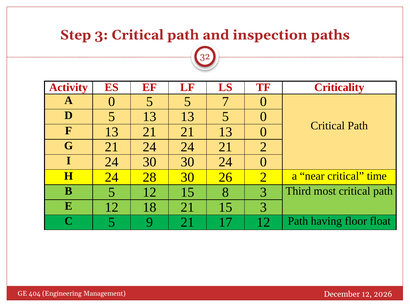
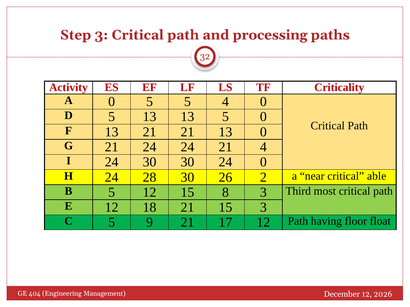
inspection: inspection -> processing (270, 35)
5 7: 7 -> 4 (225, 102)
21 2: 2 -> 4 (263, 147)
time: time -> able (377, 176)
